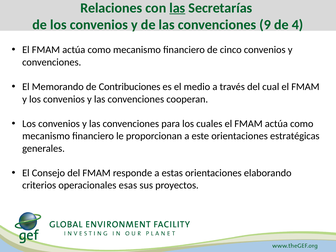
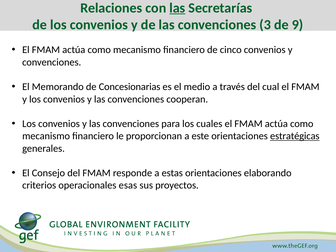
9: 9 -> 3 (265, 25)
4: 4 -> 9 (298, 25)
Contribuciones: Contribuciones -> Concesionarias (130, 87)
estratégicas underline: none -> present (295, 136)
